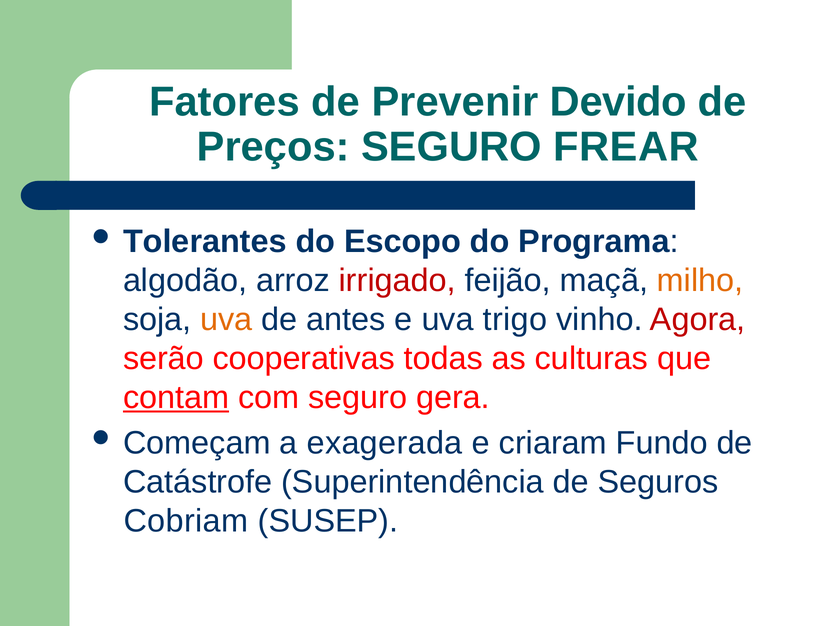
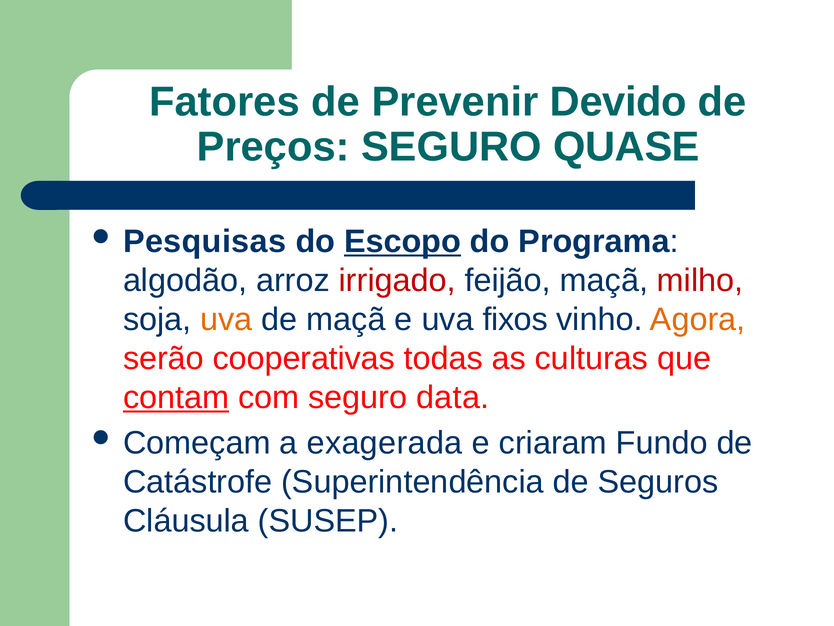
FREAR: FREAR -> QUASE (626, 147)
Tolerantes: Tolerantes -> Pesquisas (205, 241)
Escopo underline: none -> present (403, 241)
milho colour: orange -> red (700, 280)
de antes: antes -> maçã (346, 319)
trigo: trigo -> fixos (515, 319)
Agora colour: red -> orange (698, 319)
gera: gera -> data (453, 397)
Cobriam: Cobriam -> Cláusula (186, 520)
